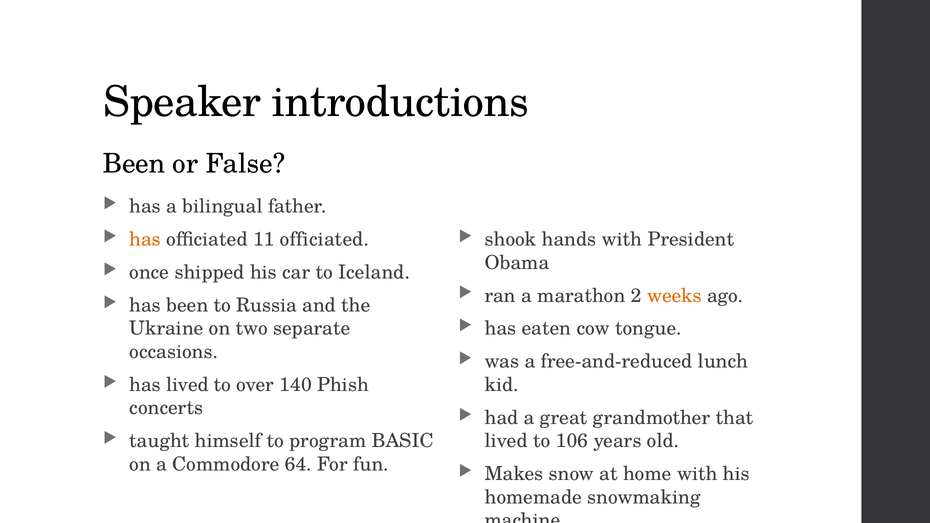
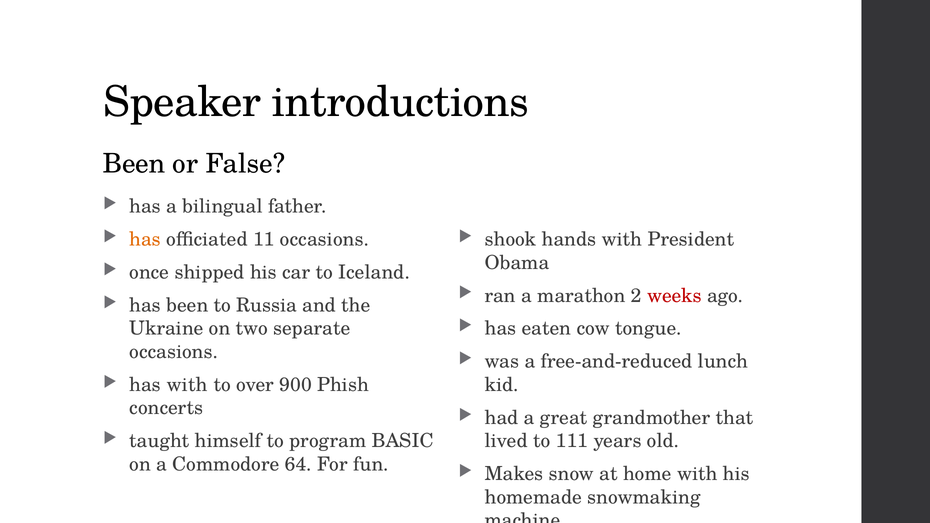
11 officiated: officiated -> occasions (325, 240)
weeks colour: orange -> red (674, 296)
has lived: lived -> with (187, 385)
140: 140 -> 900 (296, 385)
106: 106 -> 111 (572, 441)
